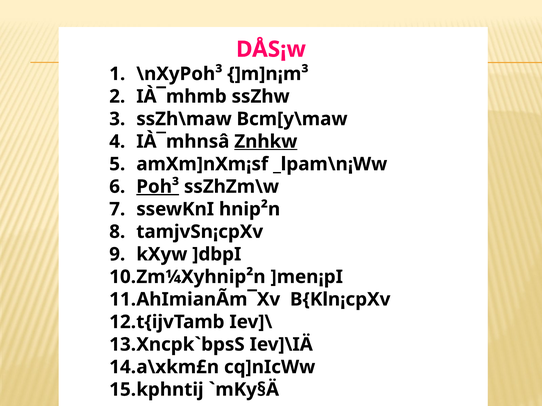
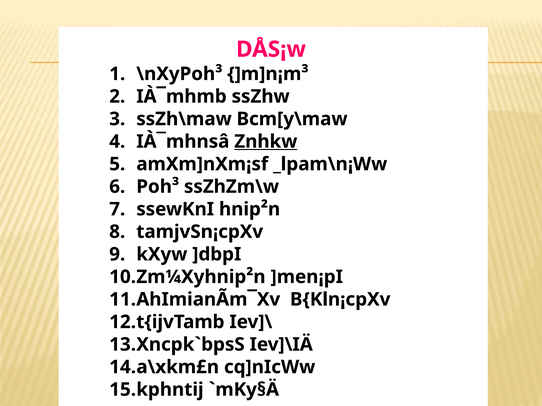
Poh³ underline: present -> none (158, 187)
